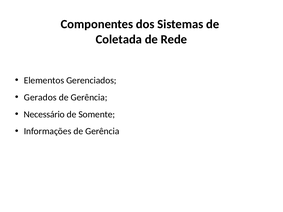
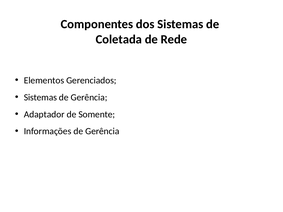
Gerados: Gerados -> Sistemas (40, 97)
Necessário: Necessário -> Adaptador (44, 114)
